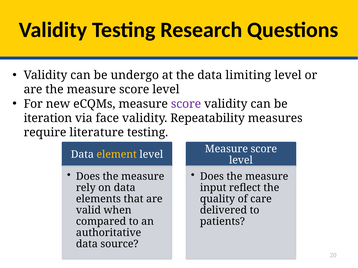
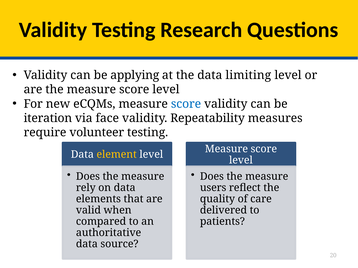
undergo: undergo -> applying (135, 75)
score colour: purple -> blue (186, 104)
literature: literature -> volunteer (97, 133)
input: input -> users (213, 188)
